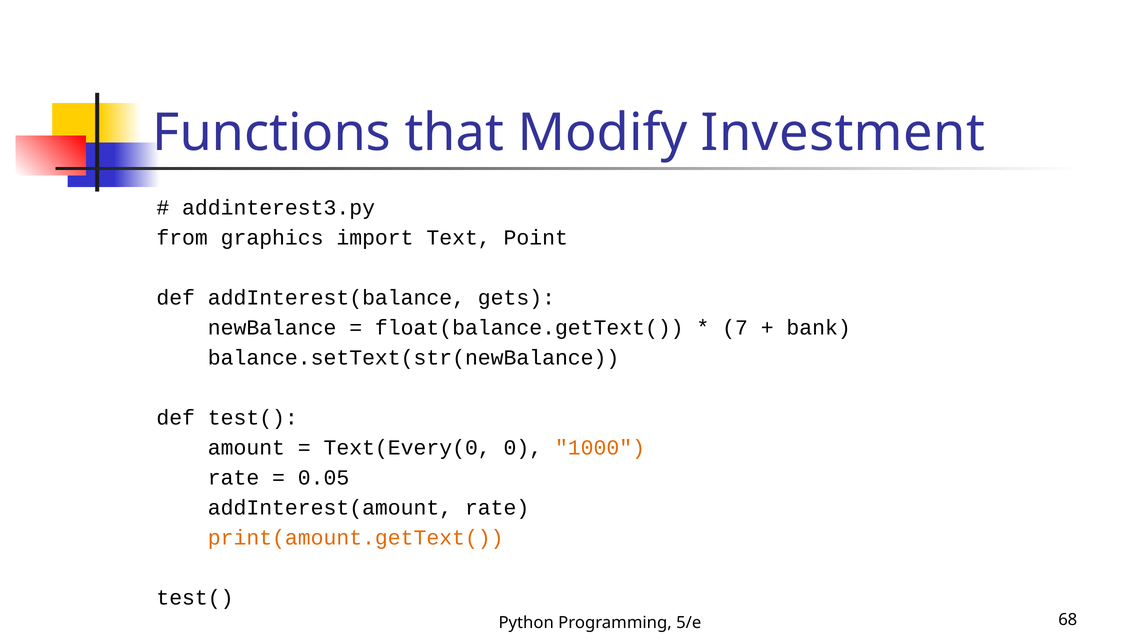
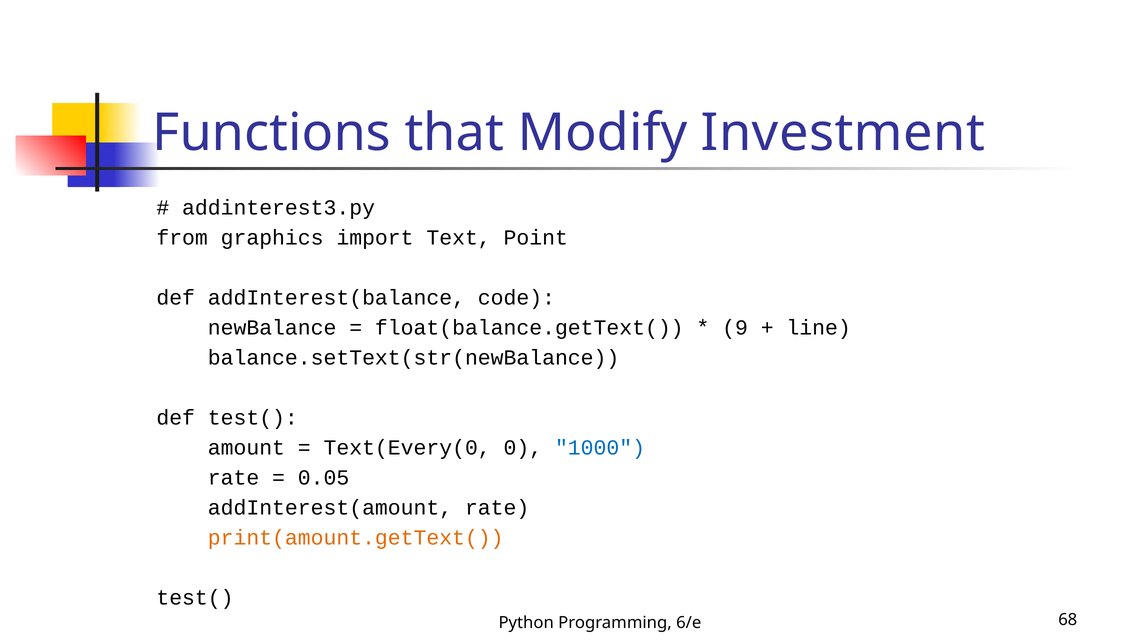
gets: gets -> code (516, 298)
7: 7 -> 9 (735, 328)
bank: bank -> line (819, 328)
1000 colour: orange -> blue (600, 448)
5/e: 5/e -> 6/e (689, 623)
